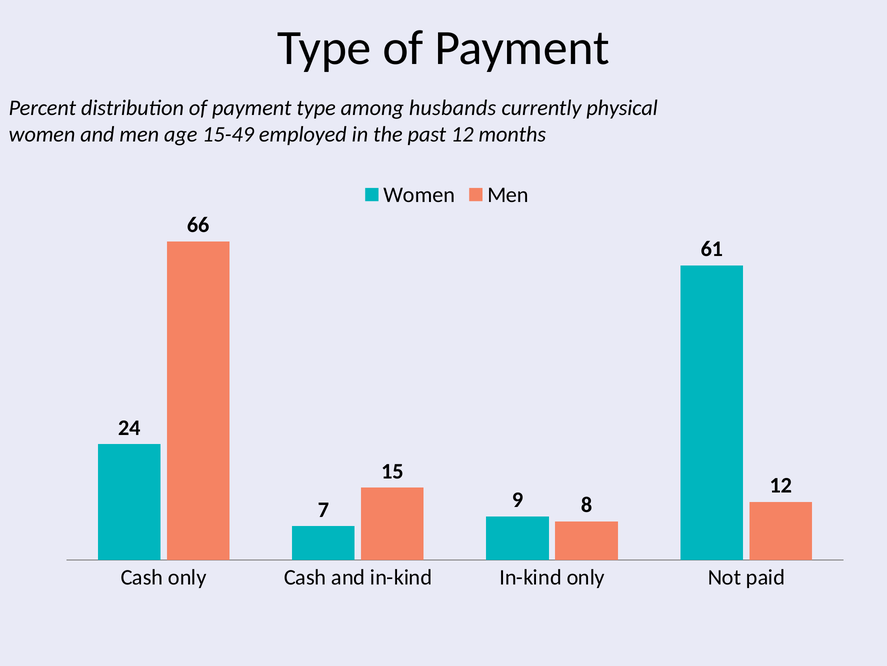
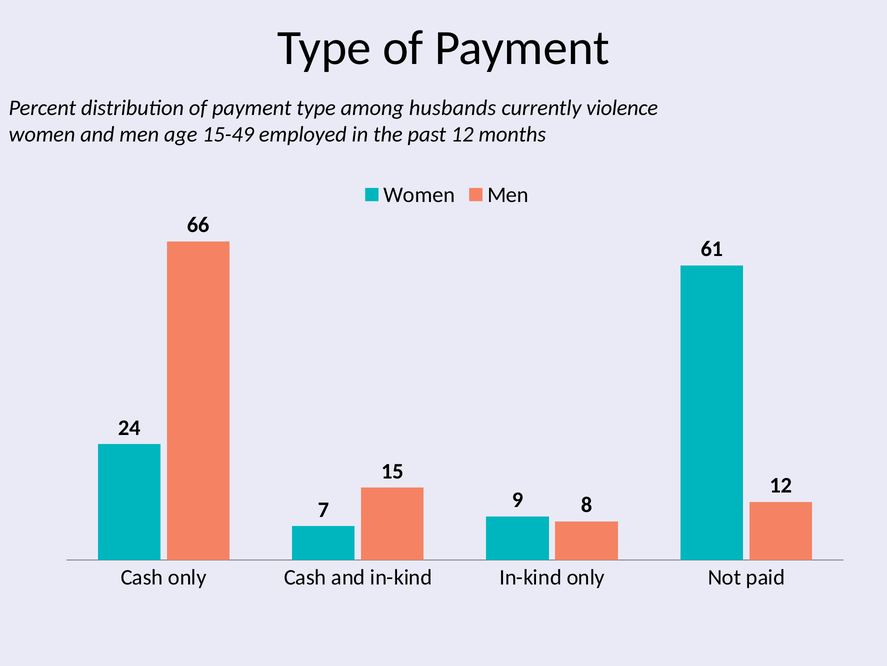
physical: physical -> violence (622, 108)
